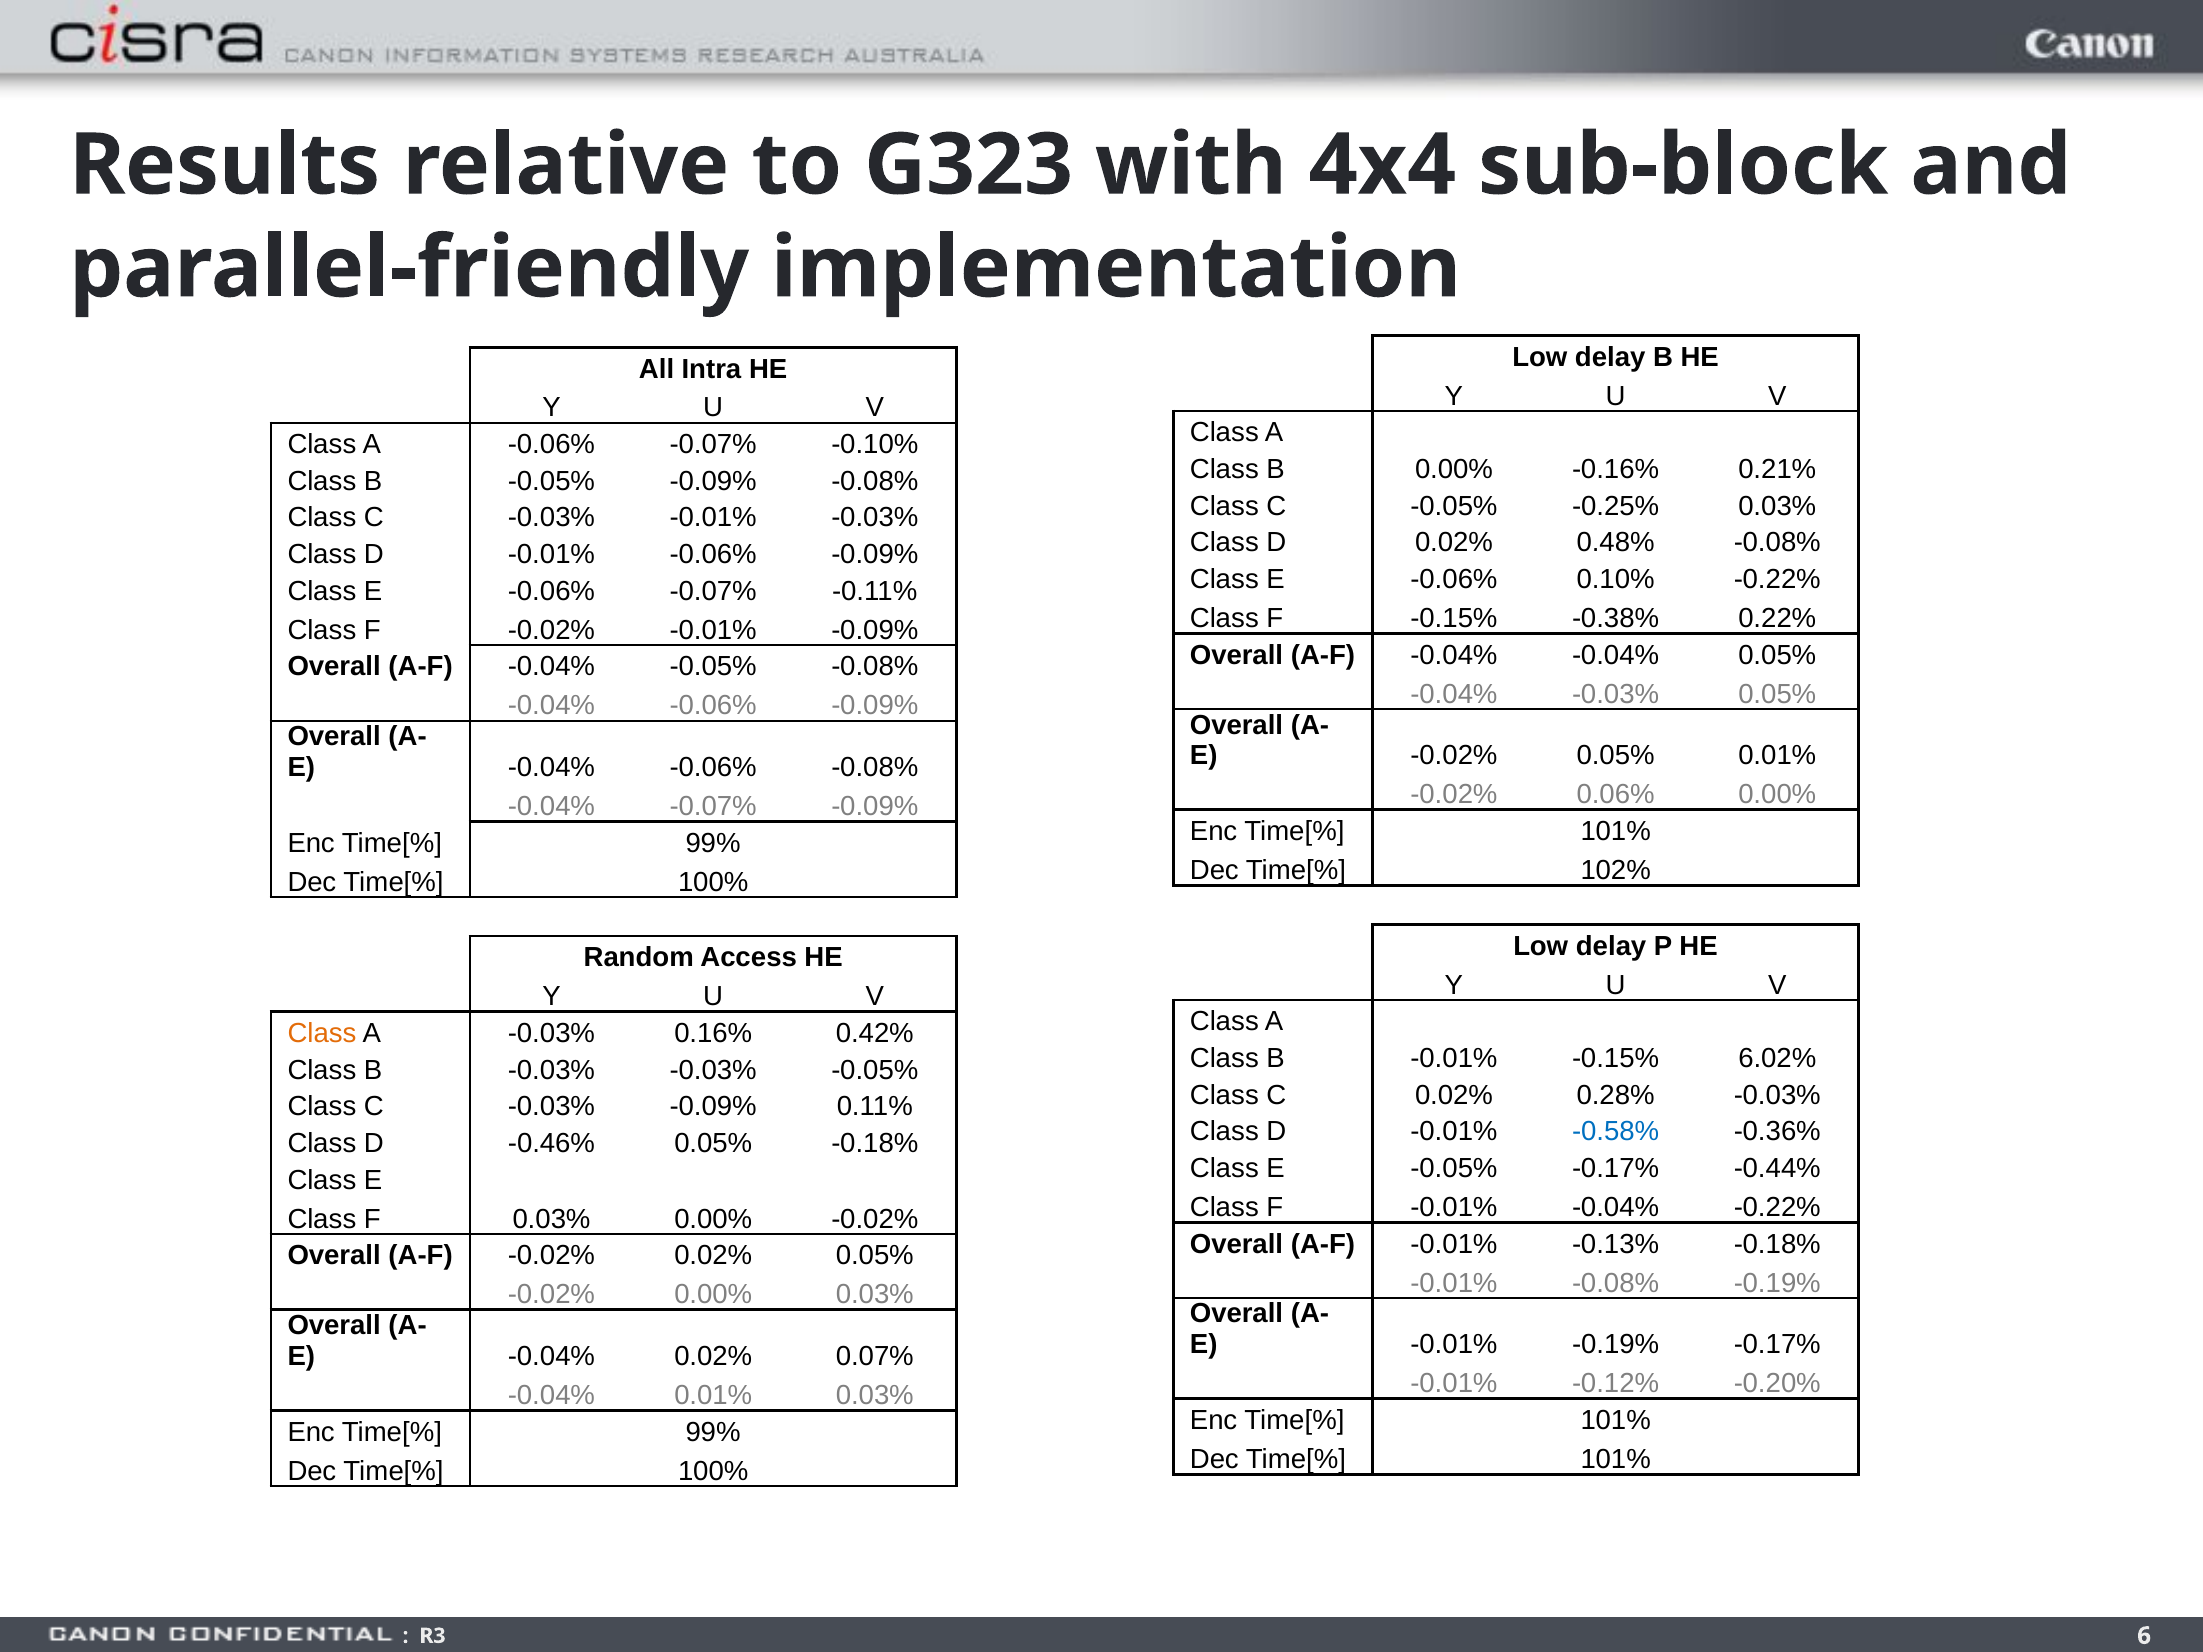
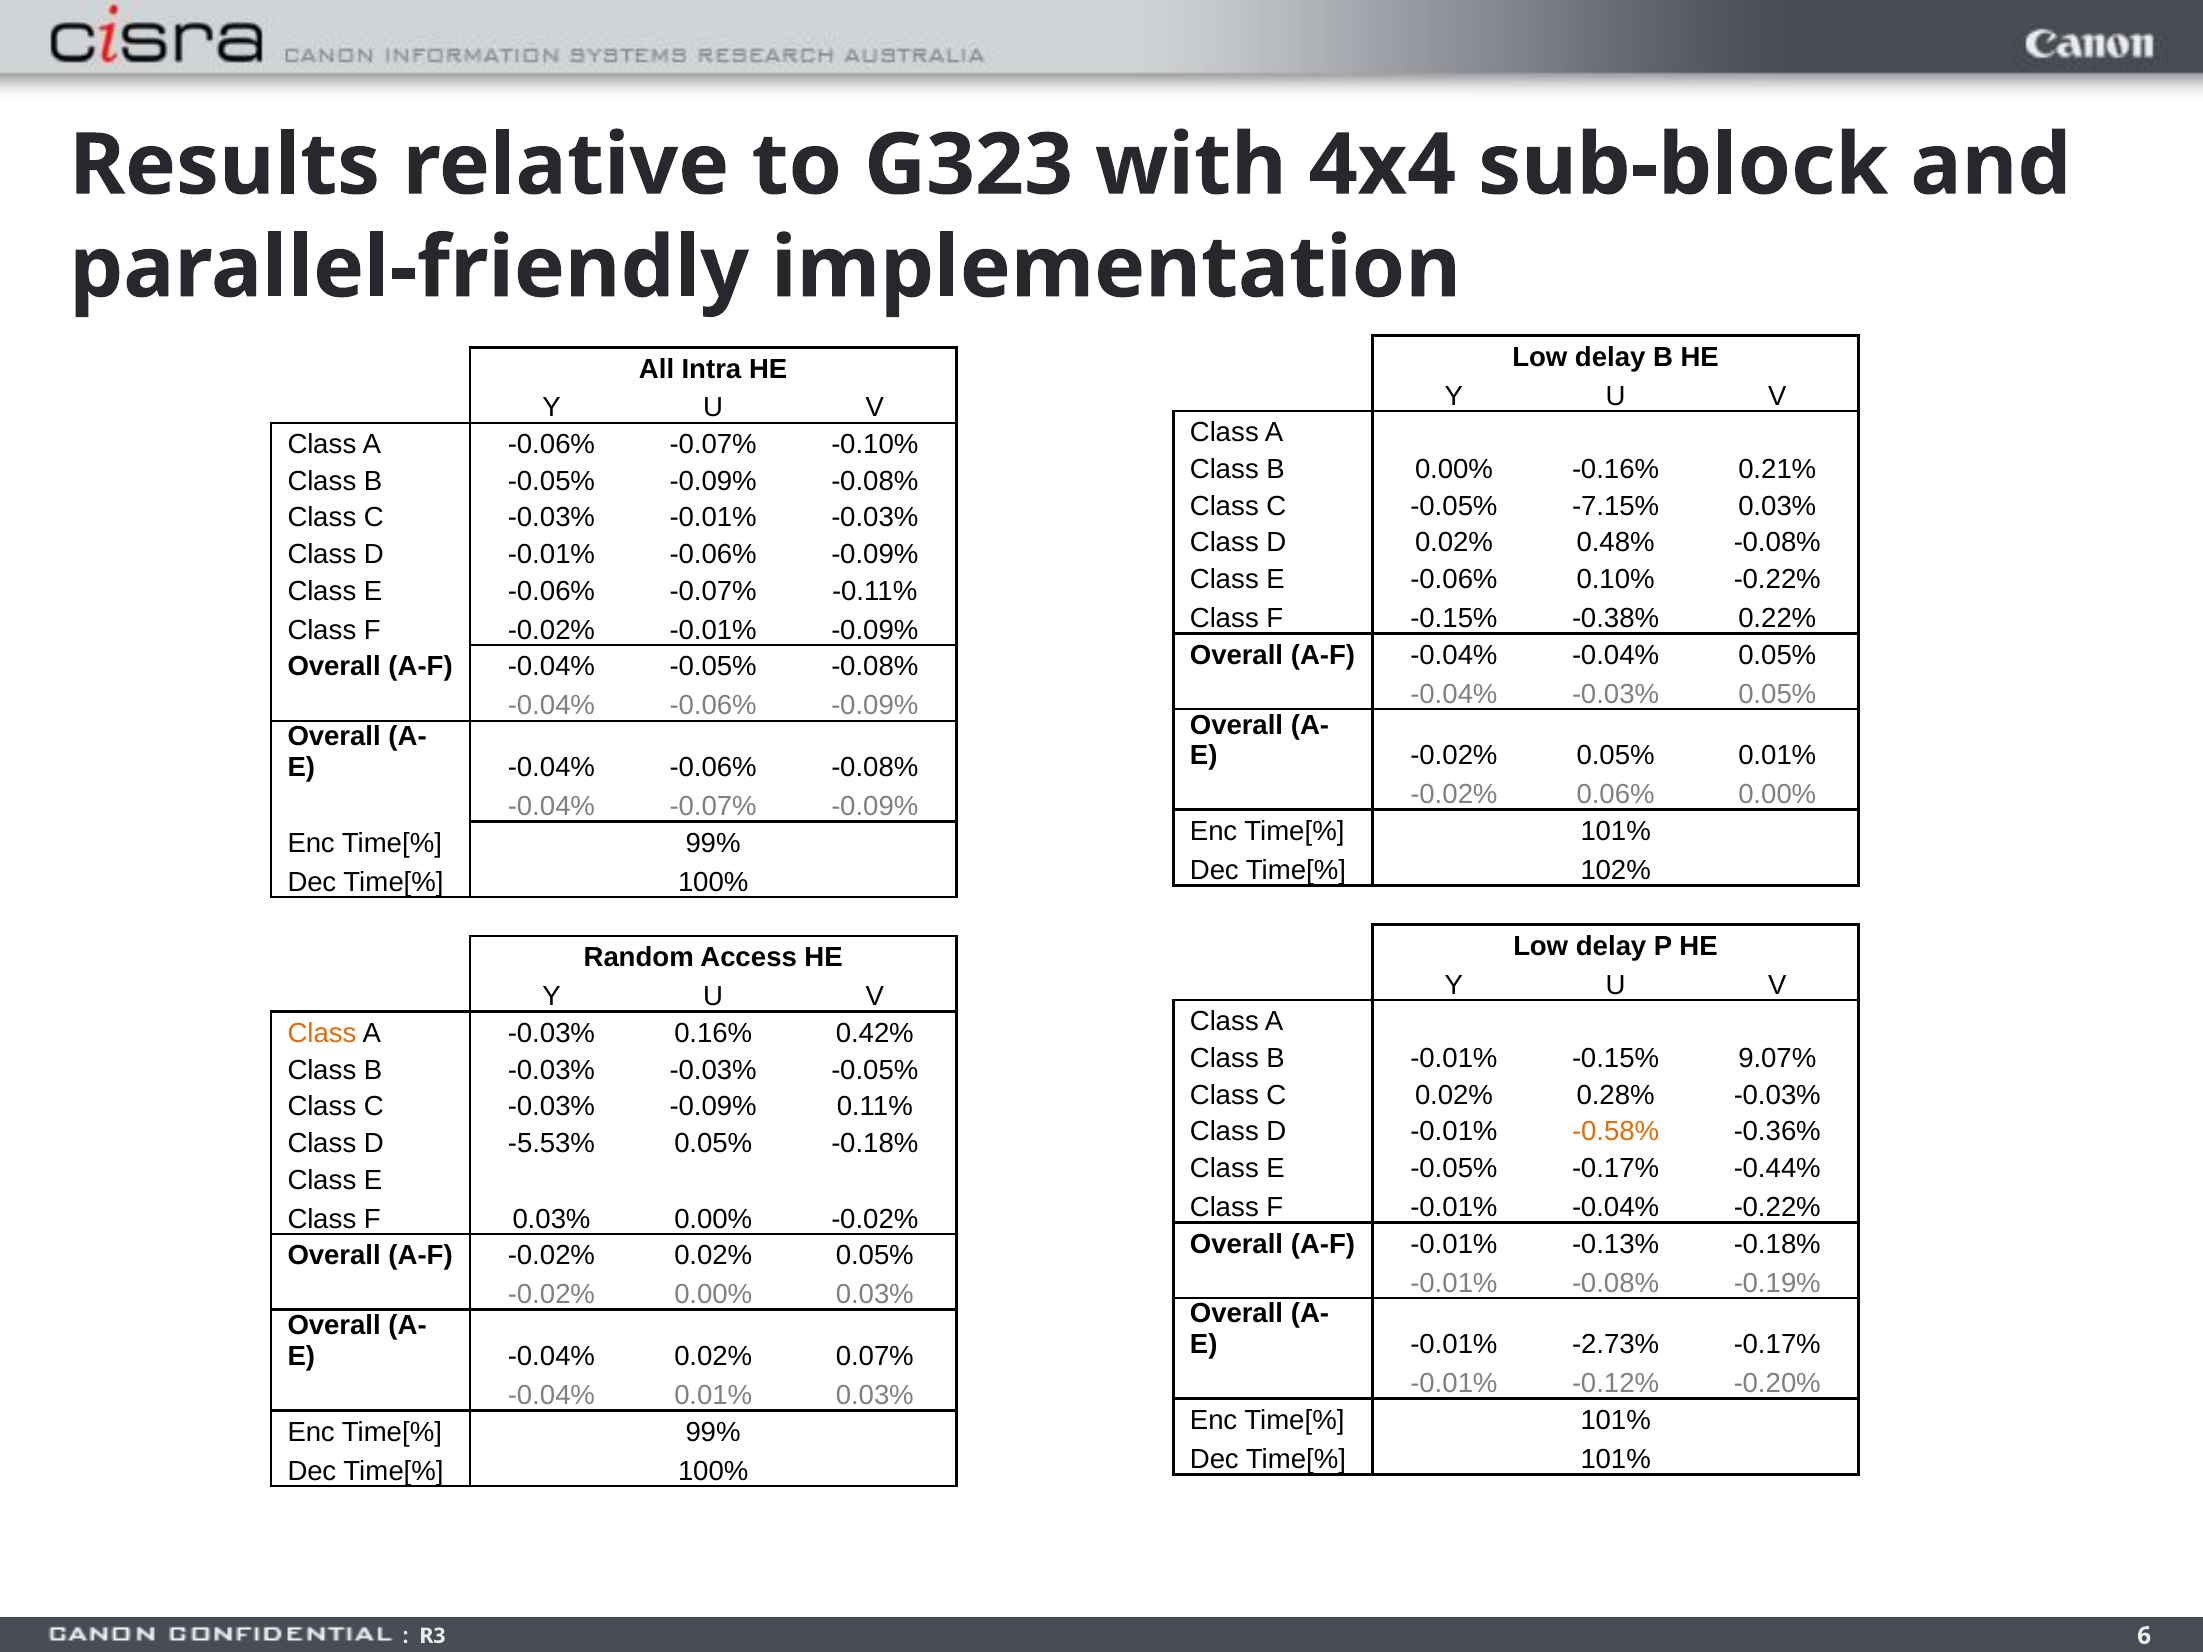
-0.25%: -0.25% -> -7.15% (1616, 506)
6.02%: 6.02% -> 9.07% (1777, 1058)
-0.58% colour: blue -> orange (1616, 1132)
-0.46%: -0.46% -> -5.53% (552, 1144)
-0.01% -0.19%: -0.19% -> -2.73% (1616, 1345)
